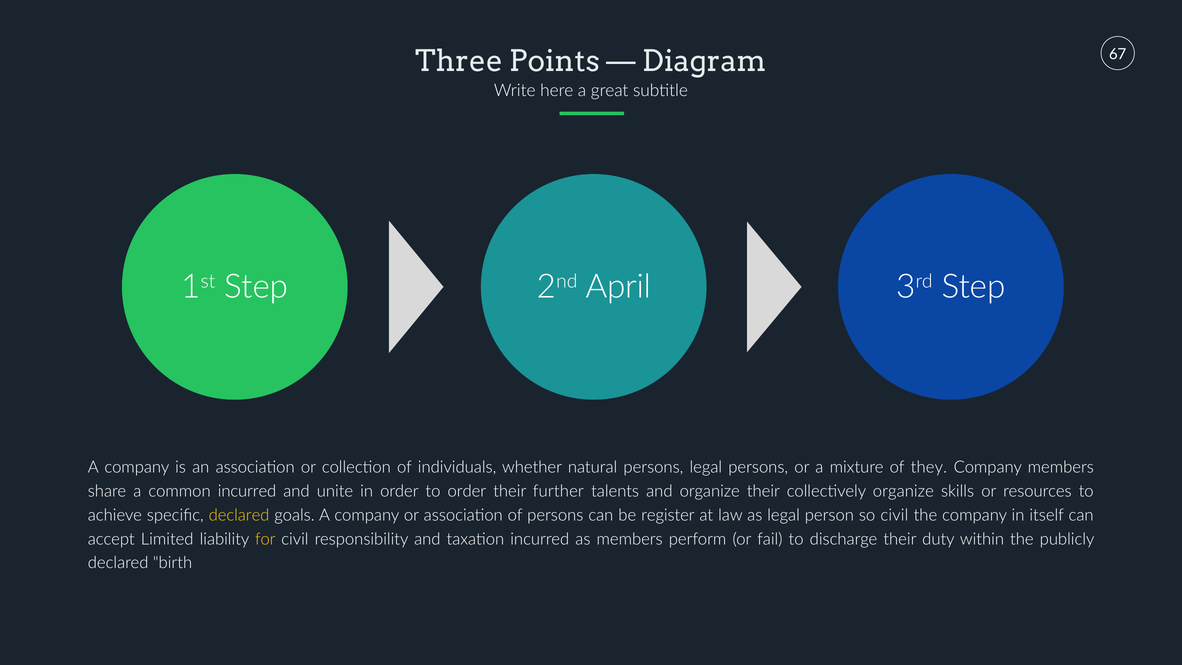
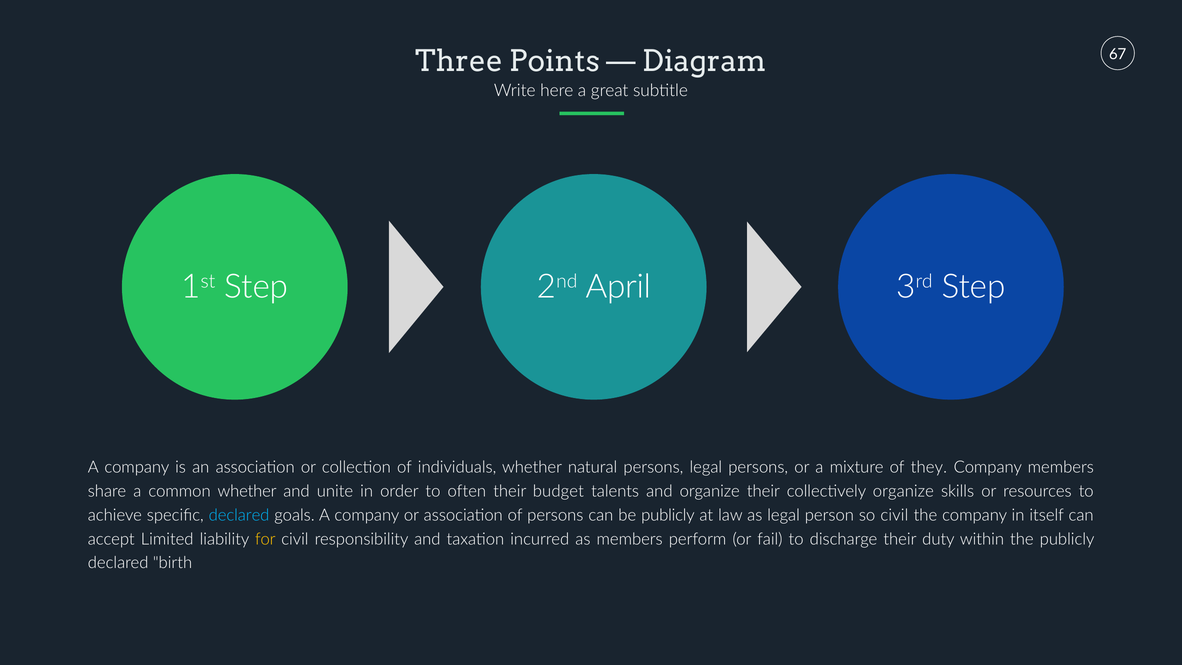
common incurred: incurred -> whether (247, 491)
to order: order -> often (467, 491)
further: further -> budget (558, 491)
declared colour: yellow -> light blue (239, 515)
be register: register -> publicly (668, 515)
